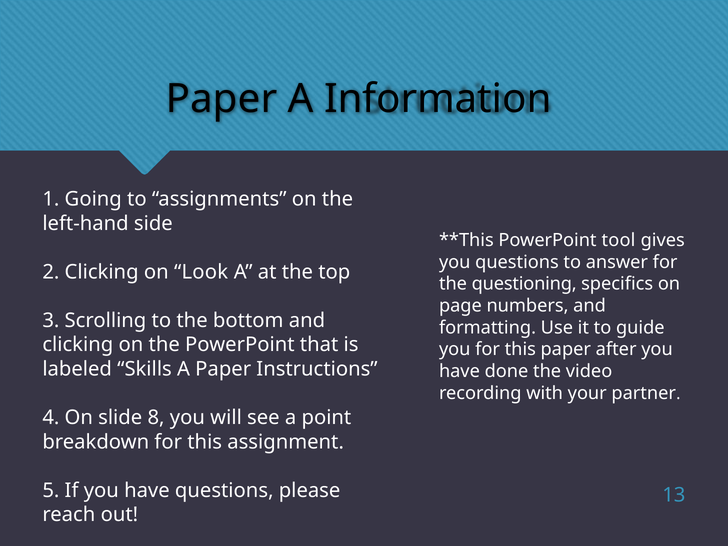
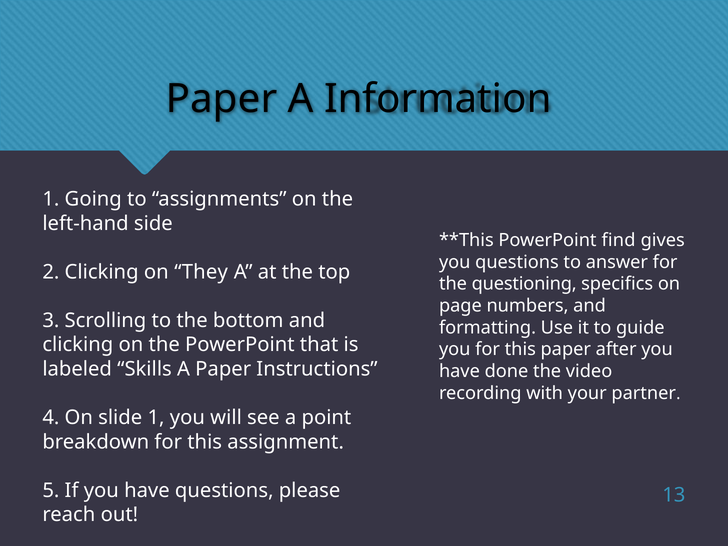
tool: tool -> find (618, 240)
Look: Look -> They (201, 272)
slide 8: 8 -> 1 (156, 418)
